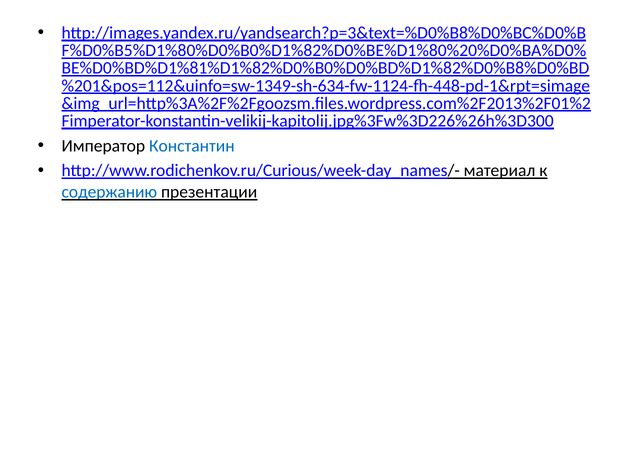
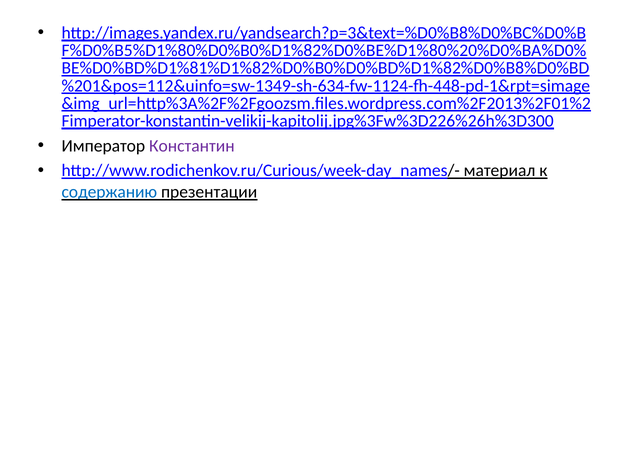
Константин colour: blue -> purple (192, 146)
